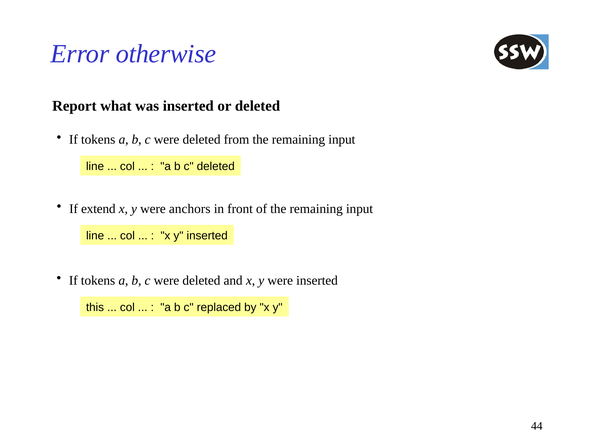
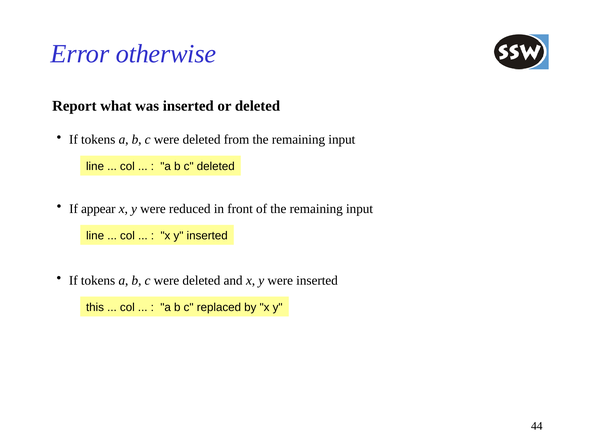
extend: extend -> appear (98, 209)
anchors: anchors -> reduced (190, 209)
